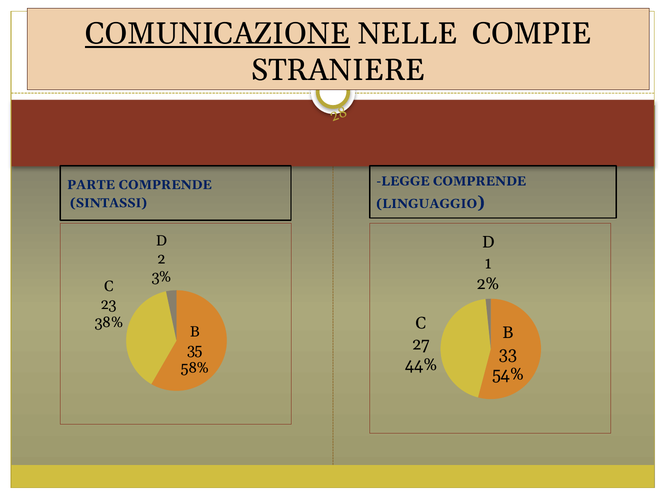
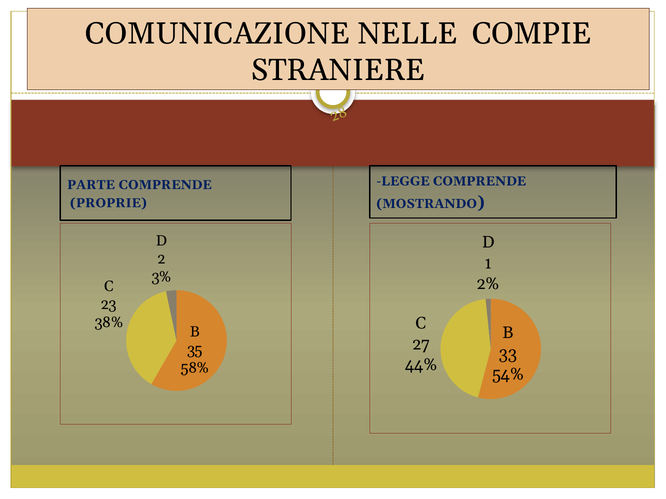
COMUNICAZIONE underline: present -> none (218, 34)
SINTASSI: SINTASSI -> PROPRIE (108, 203)
LINGUAGGIO: LINGUAGGIO -> MOSTRANDO (427, 204)
